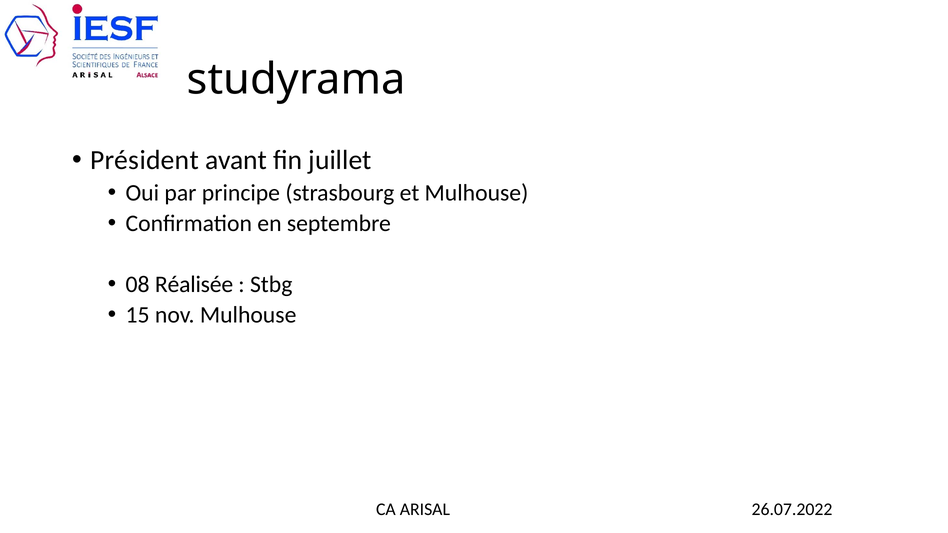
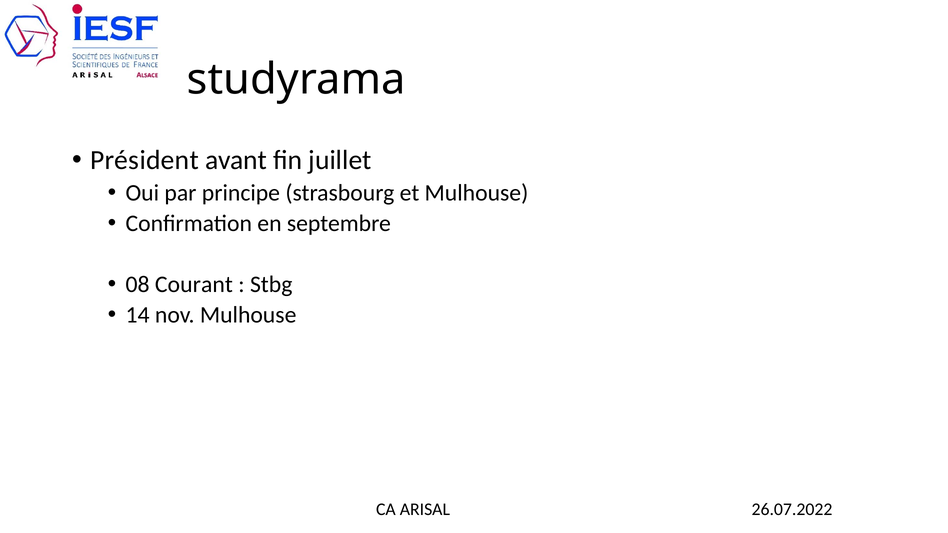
Réalisée: Réalisée -> Courant (194, 284)
15: 15 -> 14 (138, 315)
